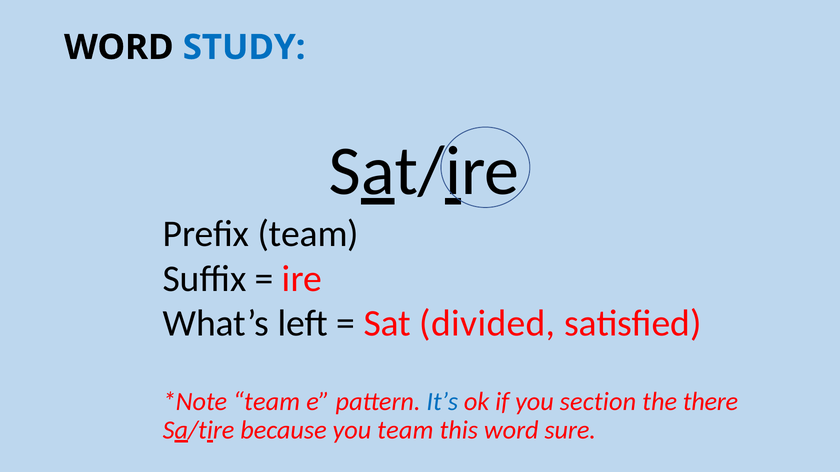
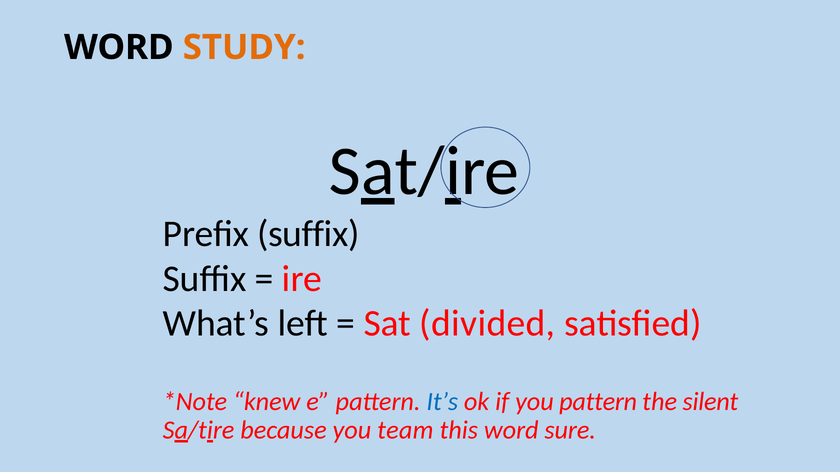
STUDY colour: blue -> orange (244, 47)
Prefix team: team -> suffix (308, 234)
team: team -> knew (267, 402)
you section: section -> pattern (598, 402)
there: there -> silent (710, 402)
